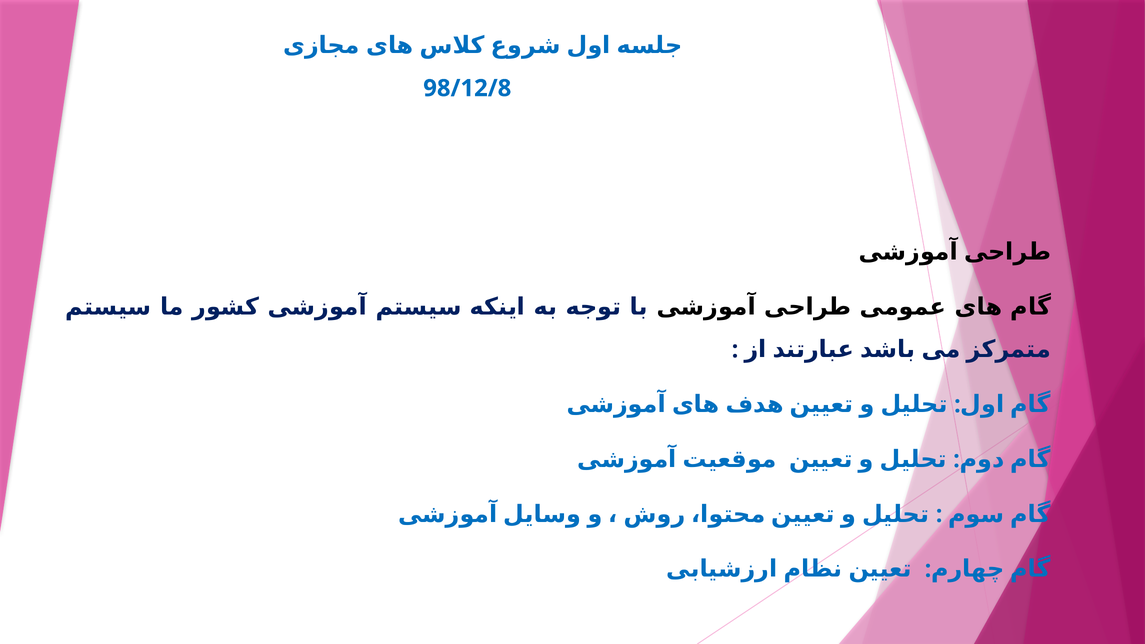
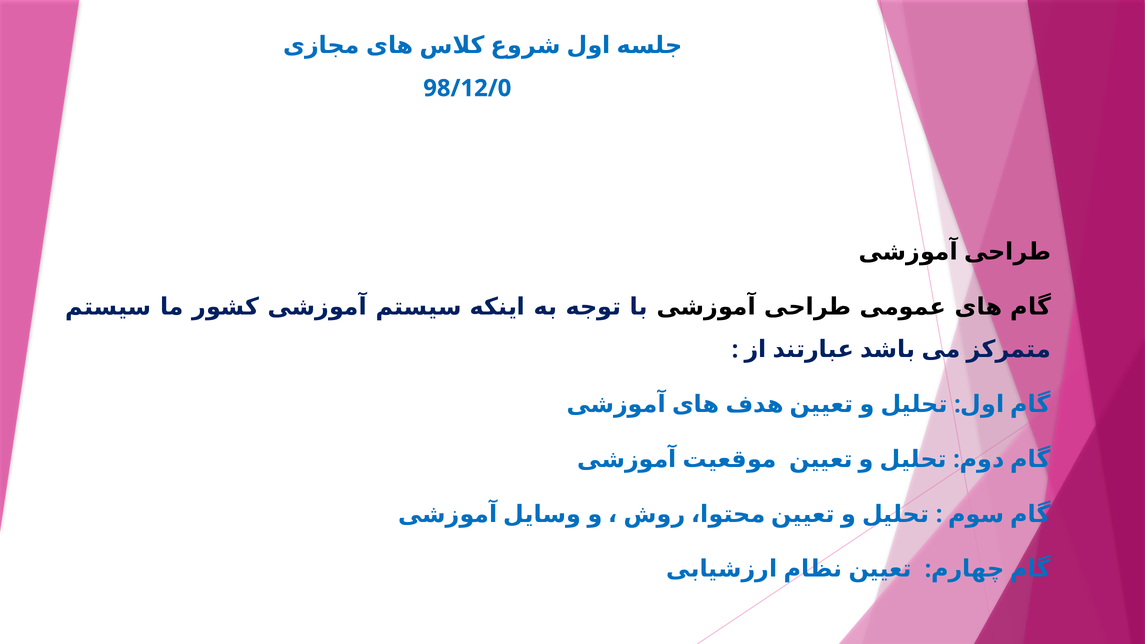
98/12/8: 98/12/8 -> 98/12/0 (467, 88)
